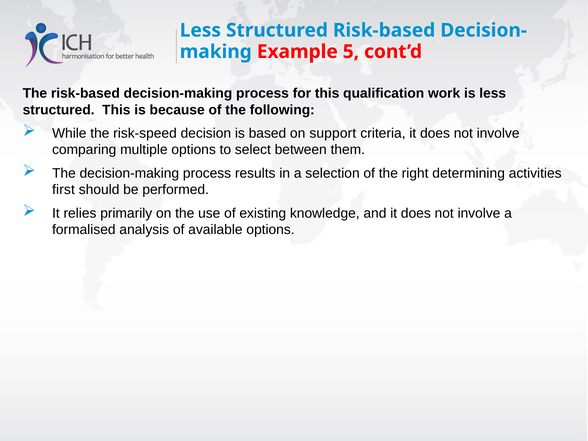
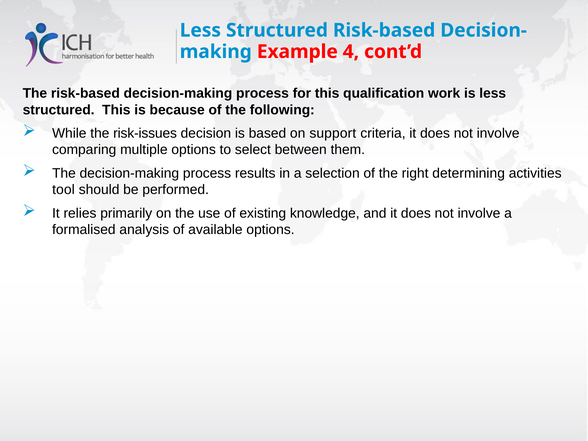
5: 5 -> 4 (351, 52)
risk-speed: risk-speed -> risk-issues (145, 133)
first: first -> tool (63, 190)
